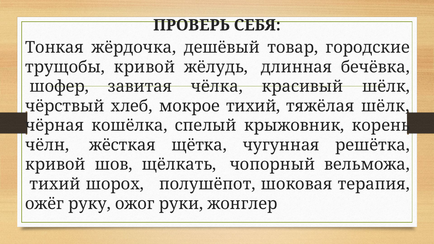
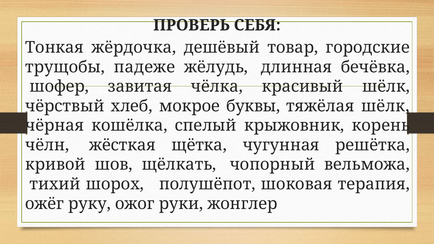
трущобы кривой: кривой -> падеже (145, 67)
мокрое тихий: тихий -> буквы (253, 106)
